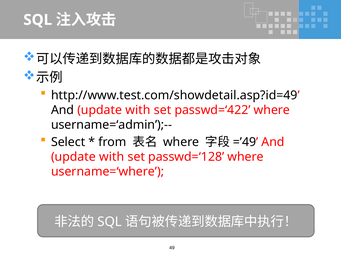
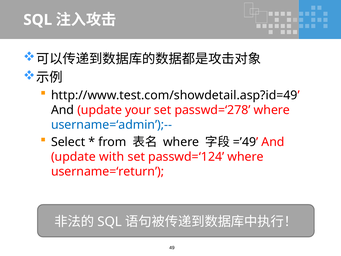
with: with -> your (138, 110)
passwd=‘422: passwd=‘422 -> passwd=‘278 (213, 110)
username=‘admin’);-- colour: black -> blue (112, 125)
passwd=‘128: passwd=‘128 -> passwd=‘124 (186, 157)
username=‘where: username=‘where -> username=‘return (108, 172)
